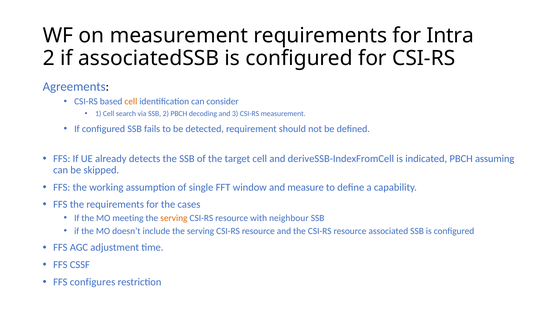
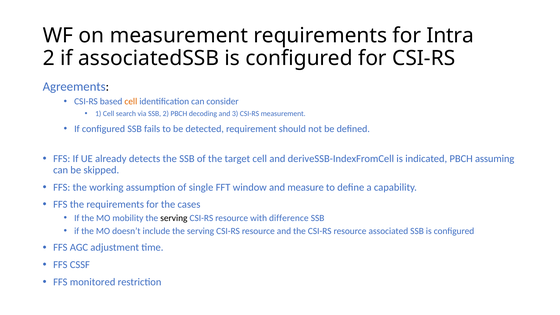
meeting: meeting -> mobility (128, 218)
serving colour: orange -> black (174, 218)
neighbour: neighbour -> difference (289, 218)
configures: configures -> monitored (93, 282)
